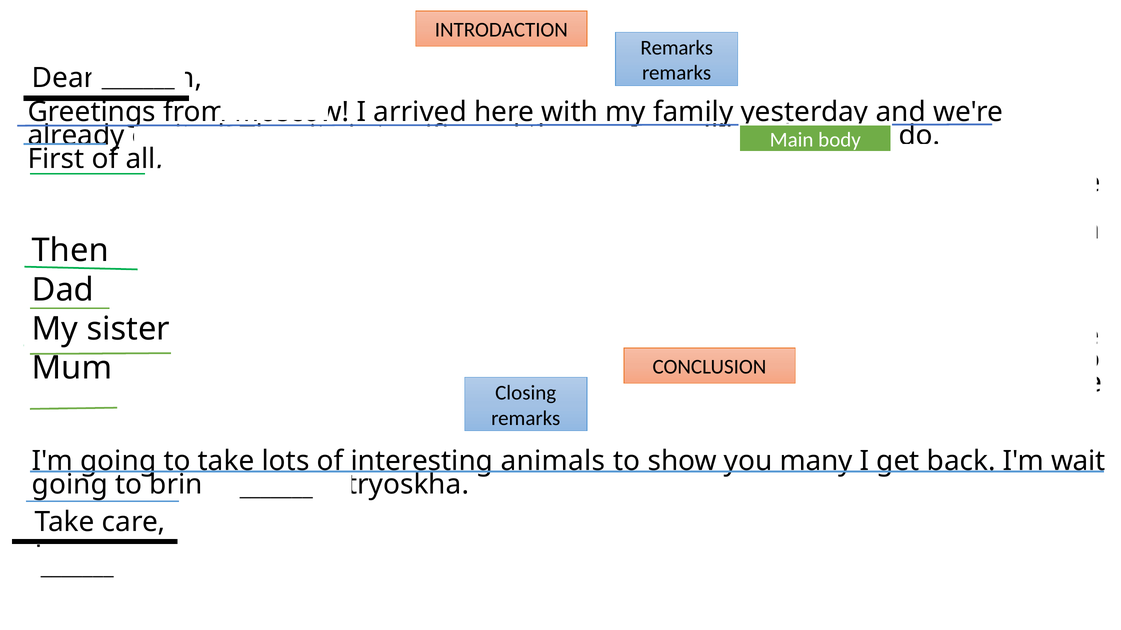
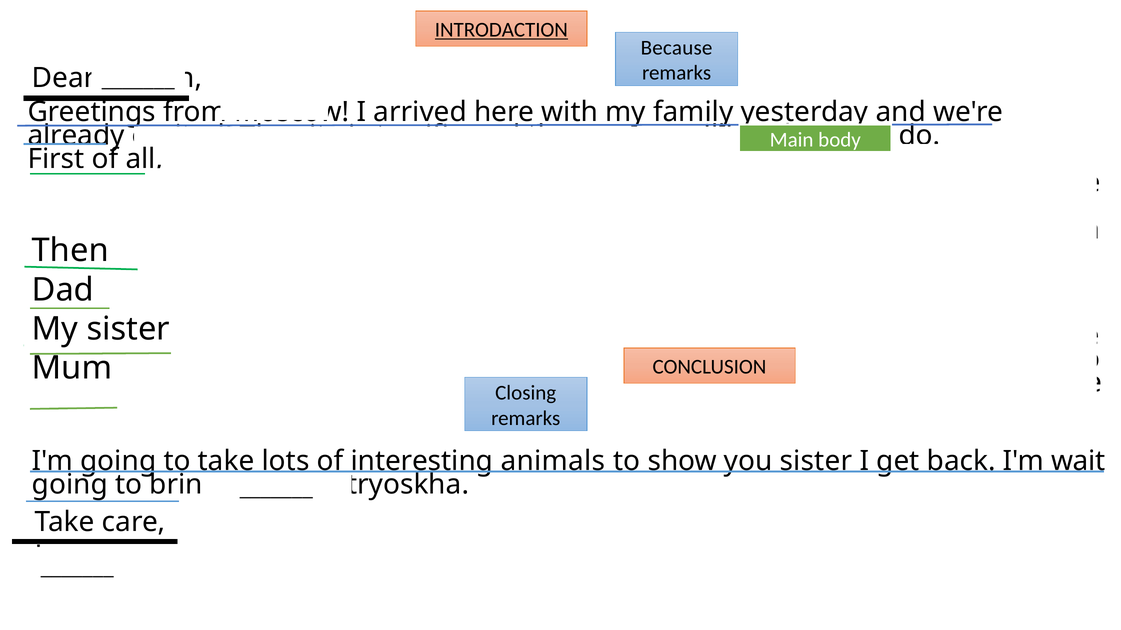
INTRODACTION underline: none -> present (501, 30)
Remarks: Remarks -> Because (677, 48)
you many: many -> sister (816, 461)
